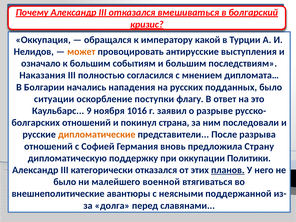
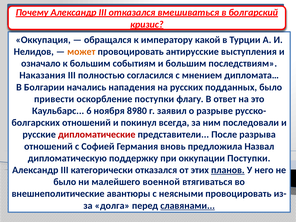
ситуации: ситуации -> привести (54, 99)
9: 9 -> 6 (89, 111)
1016: 1016 -> 8980 (137, 111)
страна: страна -> всегда (174, 123)
дипломатические colour: orange -> red (97, 135)
Страну: Страну -> Назвал (259, 146)
оккупации Политики: Политики -> Поступки (249, 158)
неясными поддержанной: поддержанной -> провоцировать (238, 194)
славянами underline: none -> present (188, 206)
